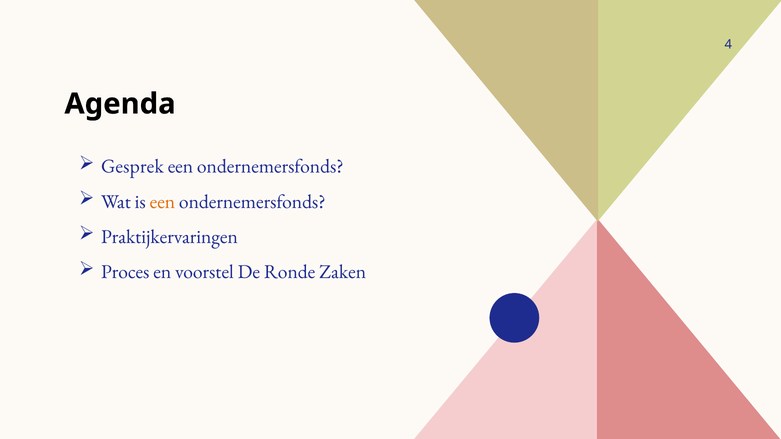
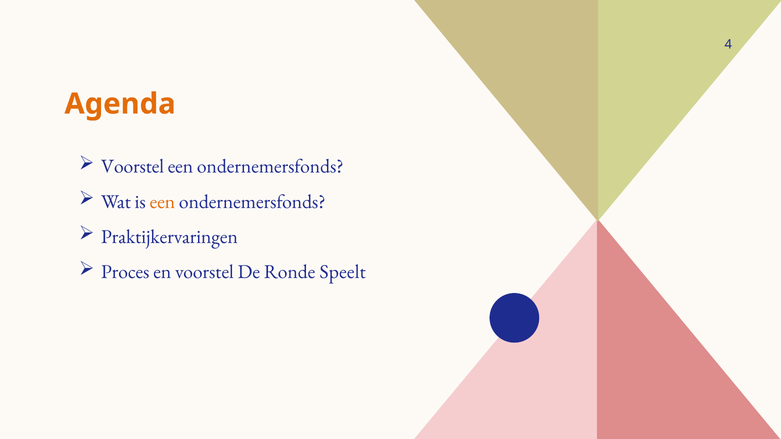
Agenda colour: black -> orange (120, 104)
Gesprek: Gesprek -> Voorstel (133, 167)
Zaken: Zaken -> Speelt (343, 272)
